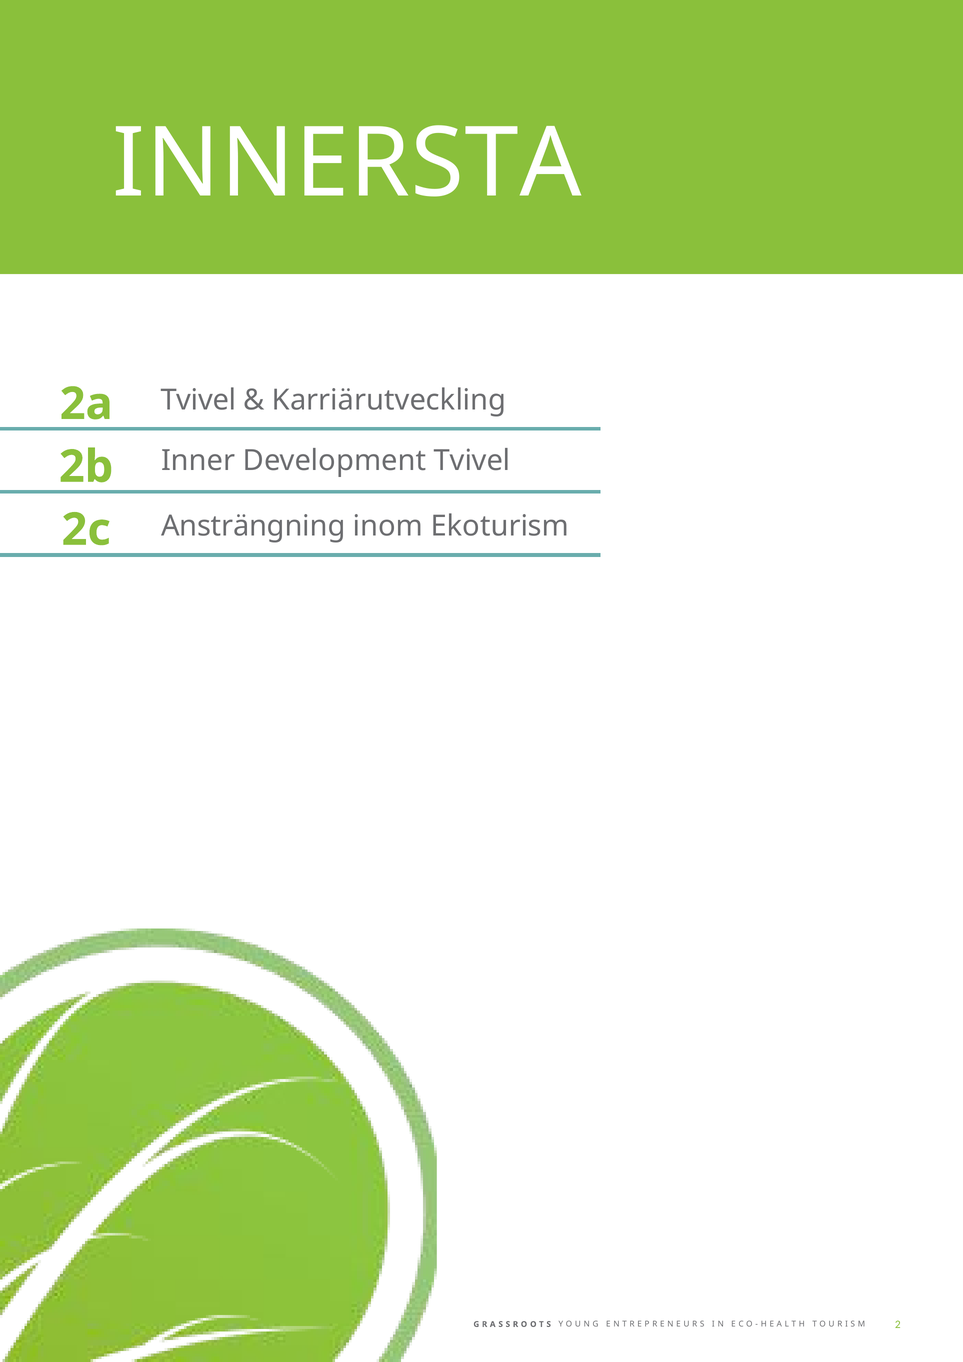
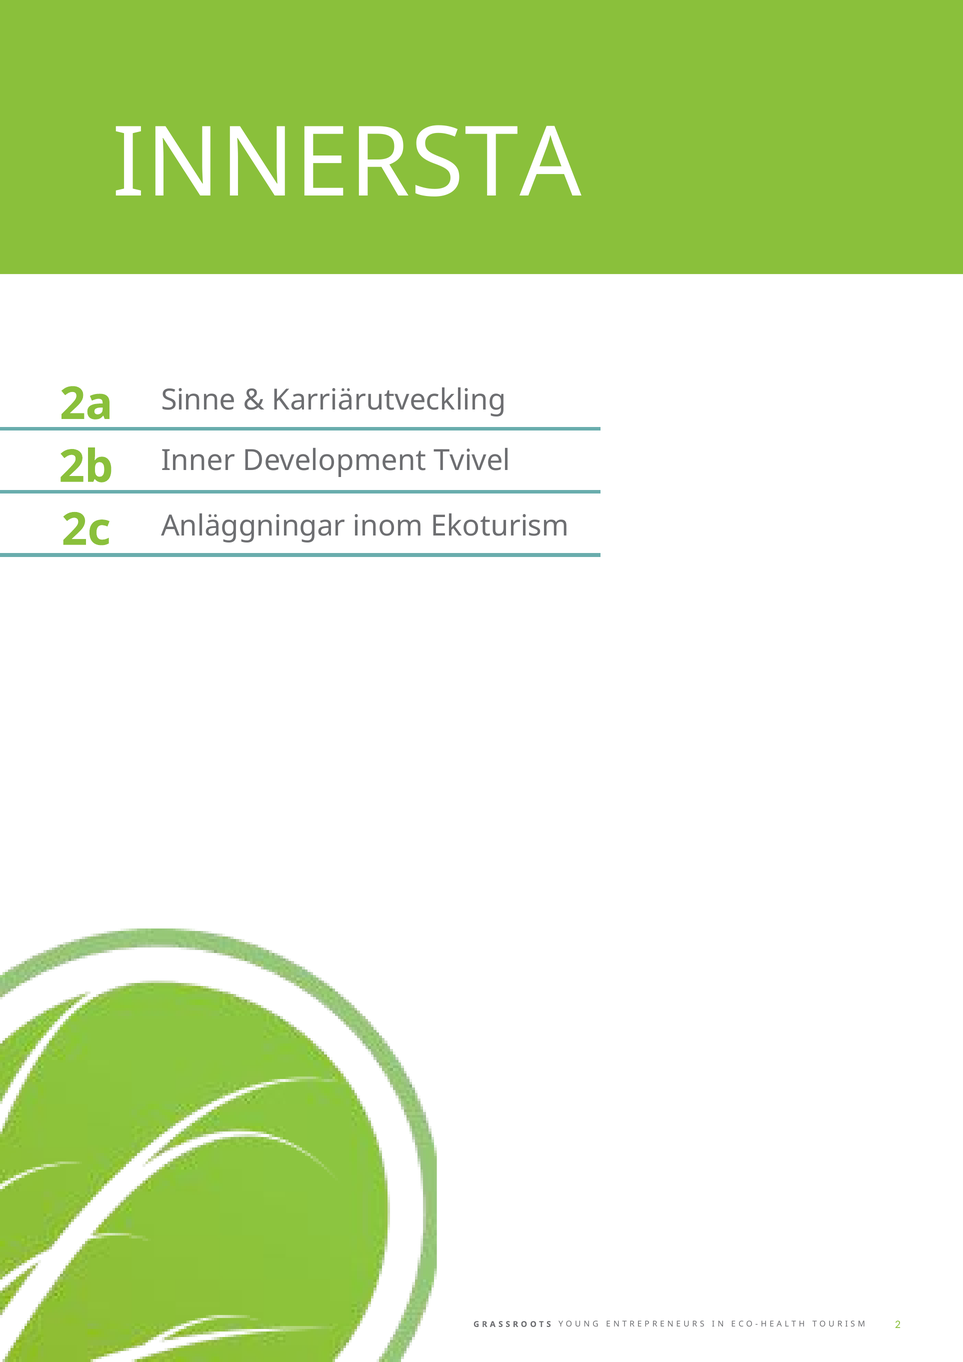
2a Tvivel: Tvivel -> Sinne (198, 400)
Ansträngning: Ansträngning -> Anläggningar (253, 526)
